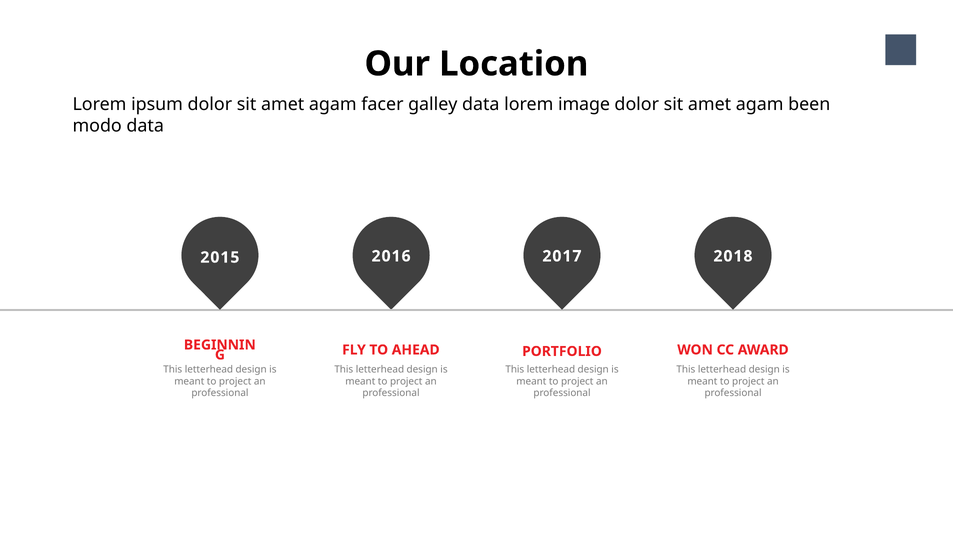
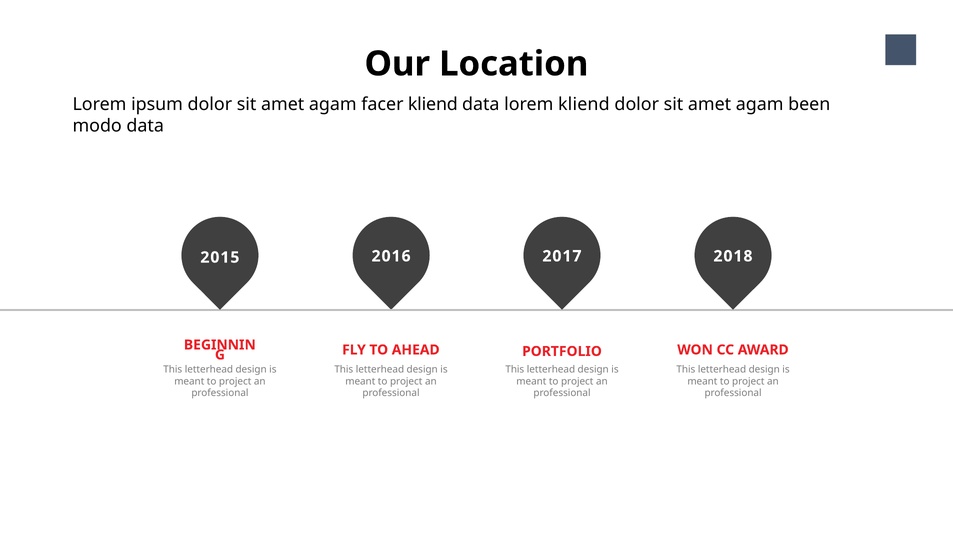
facer galley: galley -> kliend (433, 104)
lorem image: image -> kliend (584, 104)
